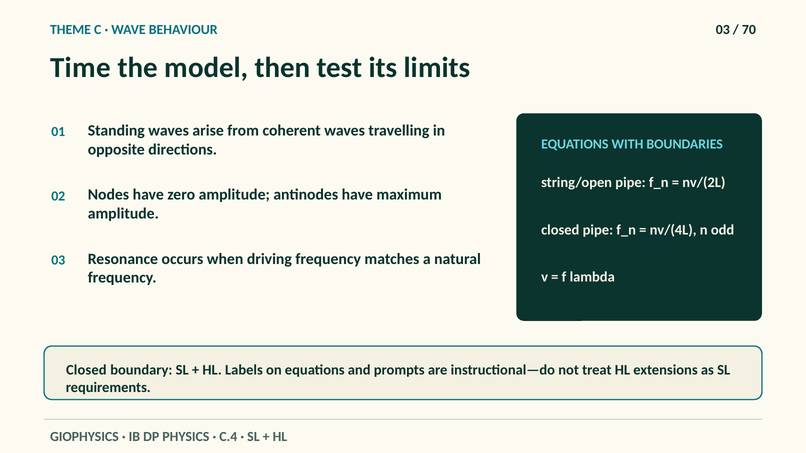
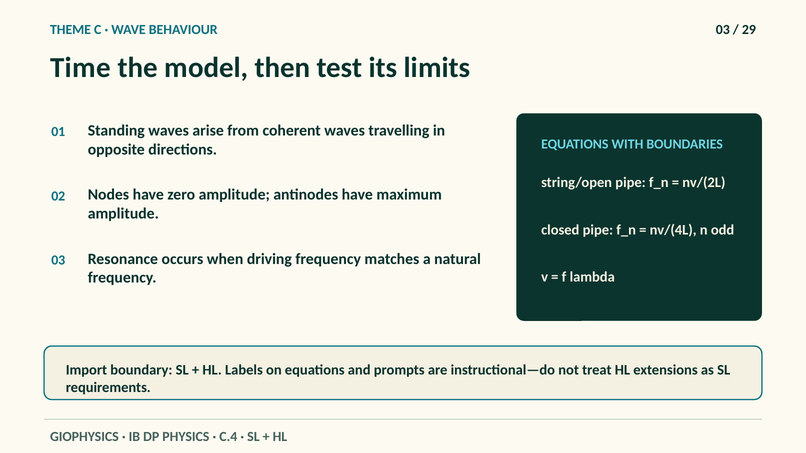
70: 70 -> 29 (749, 30)
Closed: Closed -> Import (86, 370)
